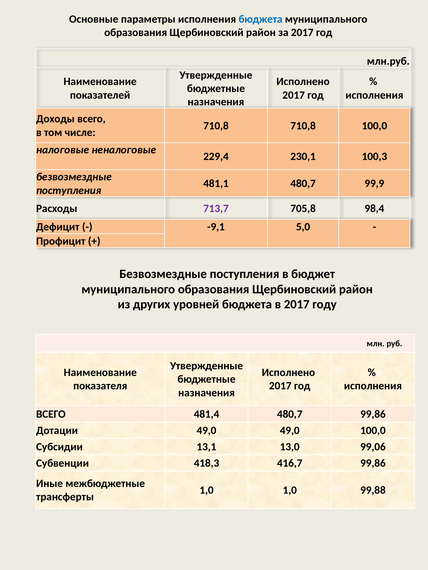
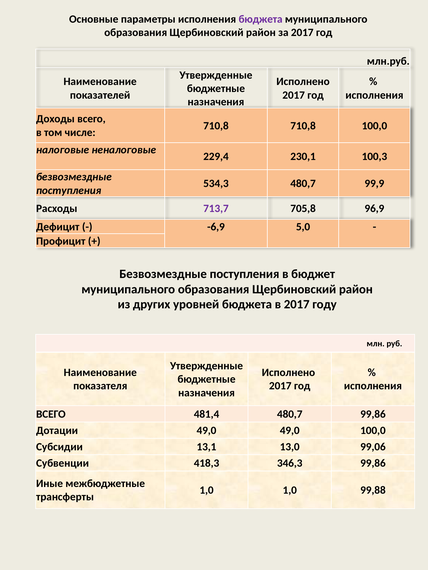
бюджета colour: blue -> purple (261, 19)
481,1: 481,1 -> 534,3 (216, 184)
98,4: 98,4 -> 96,9 (374, 209)
-9,1: -9,1 -> -6,9 (216, 227)
416,7: 416,7 -> 346,3 (290, 464)
